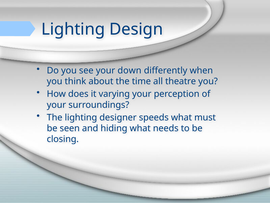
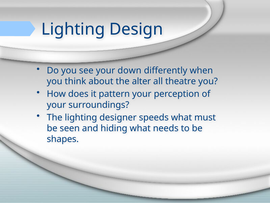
time: time -> alter (141, 81)
varying: varying -> pattern (114, 94)
closing: closing -> shapes (63, 139)
